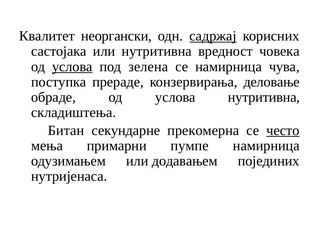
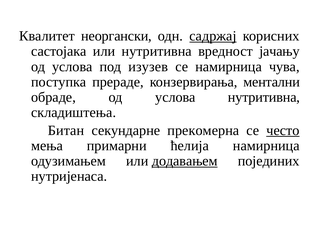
човека: човека -> јачању (280, 51)
услова underline: present -> none (72, 67)
зелена: зелена -> изузев (148, 67)
деловање: деловање -> ментални (272, 82)
пумпе: пумпе -> ћелија (190, 146)
додавањем underline: none -> present (185, 161)
